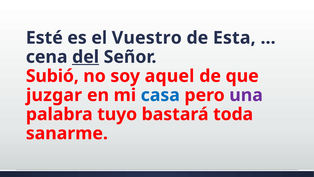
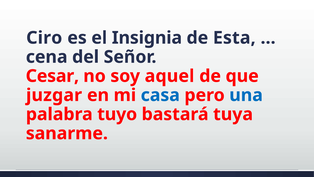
Esté: Esté -> Ciro (44, 38)
Vuestro: Vuestro -> Insignia (147, 38)
del underline: present -> none (86, 57)
Subió: Subió -> Cesar (52, 76)
una colour: purple -> blue (246, 95)
toda: toda -> tuya (233, 114)
